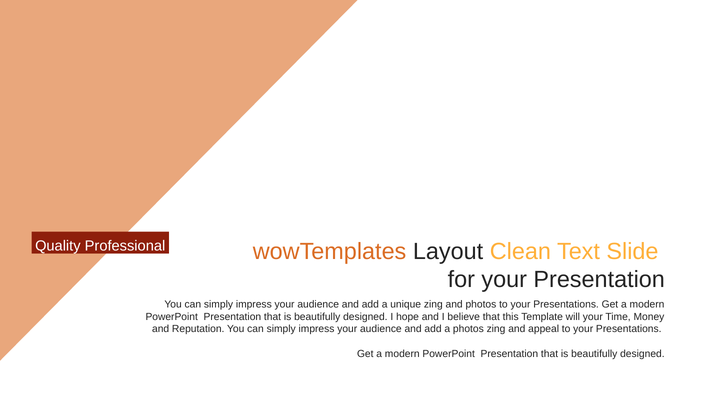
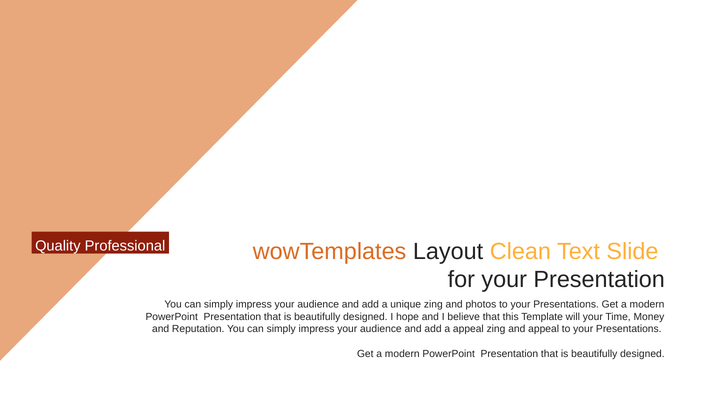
a photos: photos -> appeal (468, 329)
